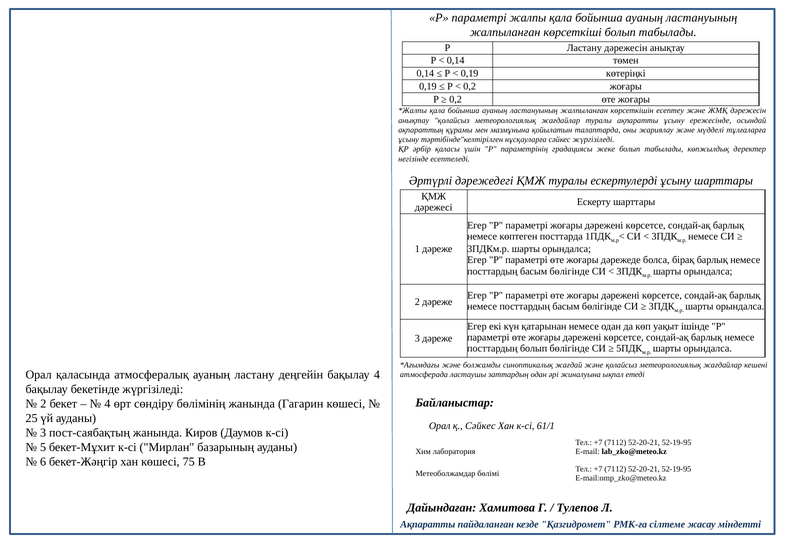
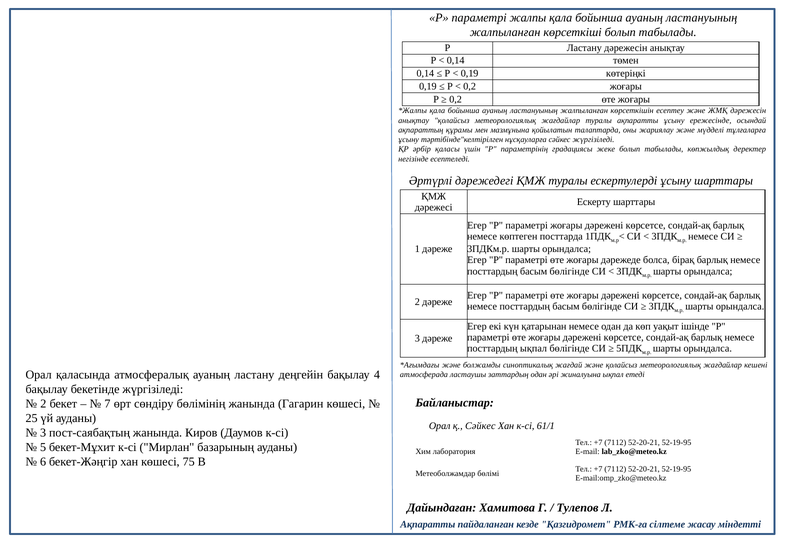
посттардың болып: болып -> ықпал (534, 349)
4: 4 -> 7 (107, 404)
